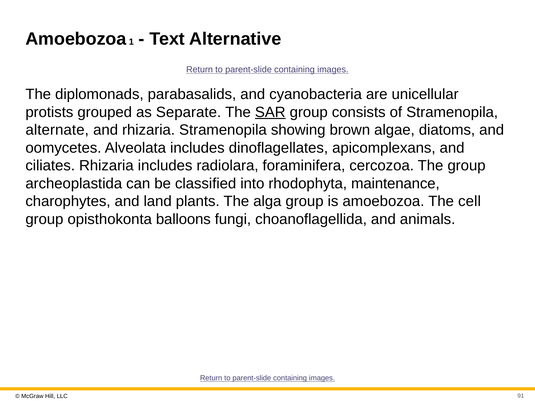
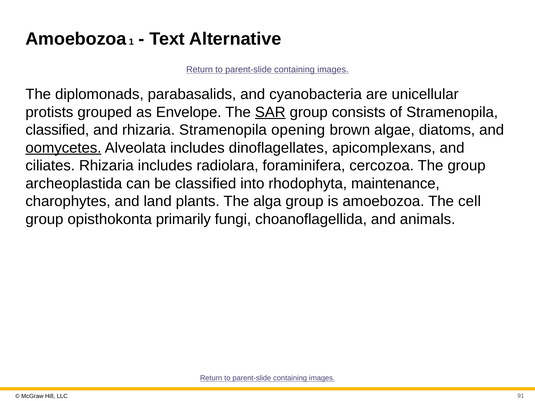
Separate: Separate -> Envelope (189, 112)
alternate: alternate -> classified (57, 130)
showing: showing -> opening (298, 130)
oomycetes underline: none -> present (63, 148)
balloons: balloons -> primarily (183, 219)
